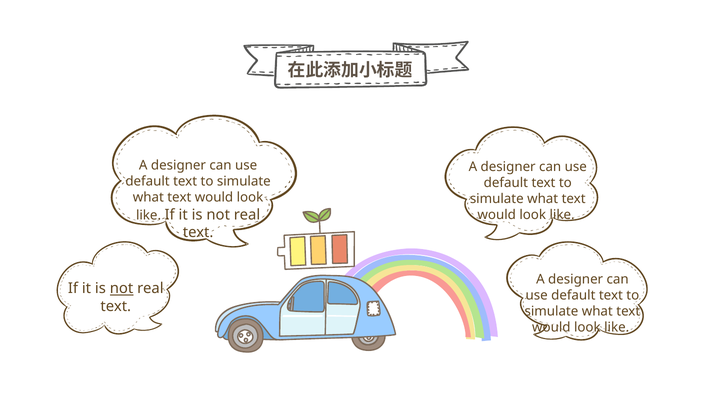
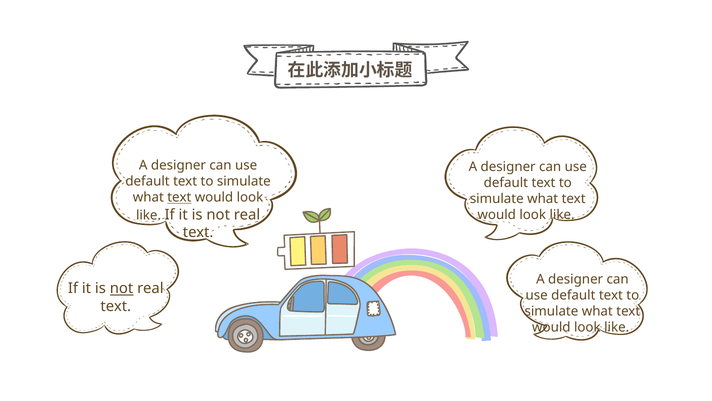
text underline: none -> present (179, 197)
